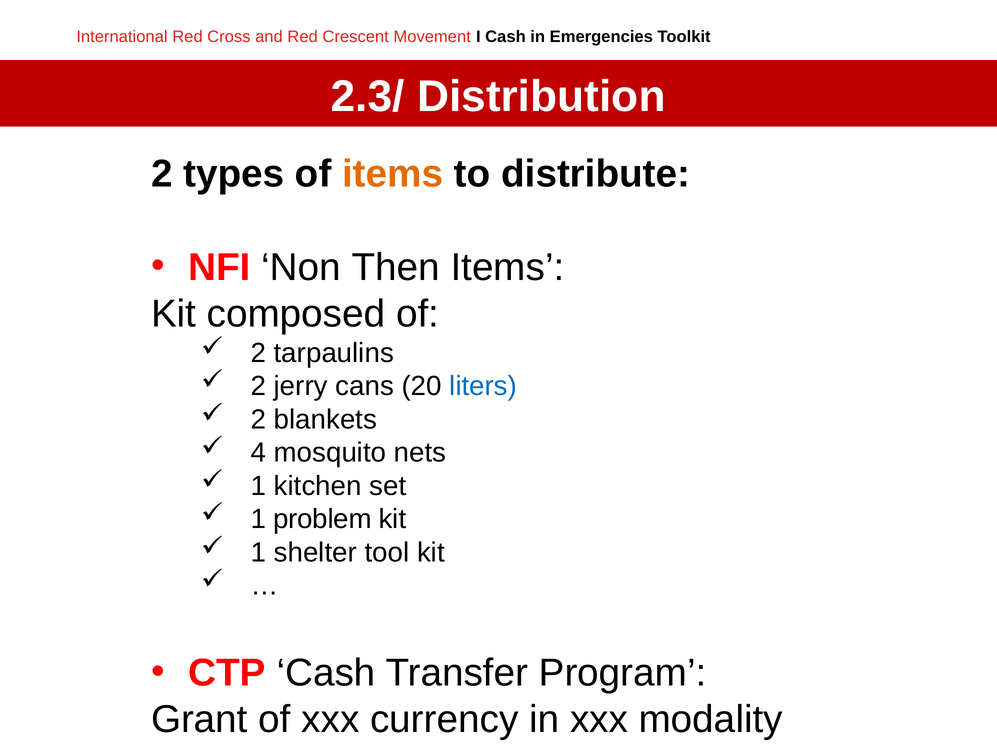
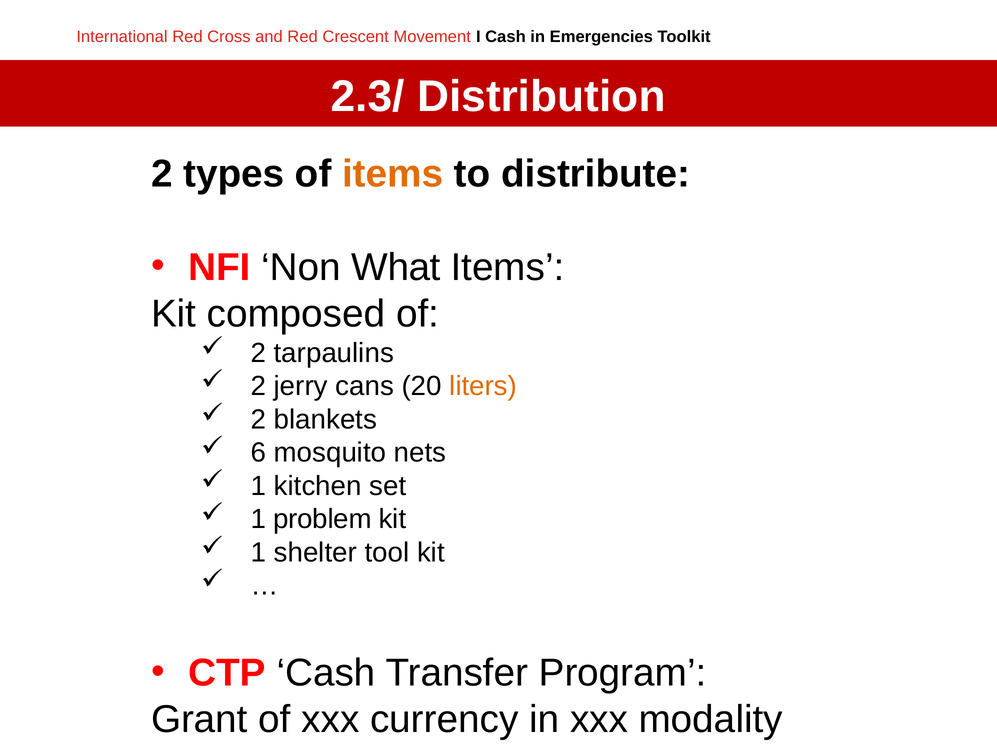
Then: Then -> What (396, 267)
liters colour: blue -> orange (483, 386)
4: 4 -> 6 (258, 453)
